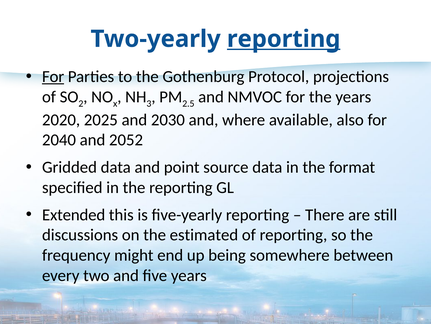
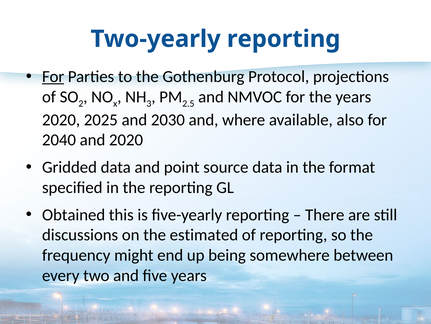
reporting underline: present -> none (284, 39)
and 2052: 2052 -> 2020 (126, 140)
Extended: Extended -> Obtained (74, 214)
